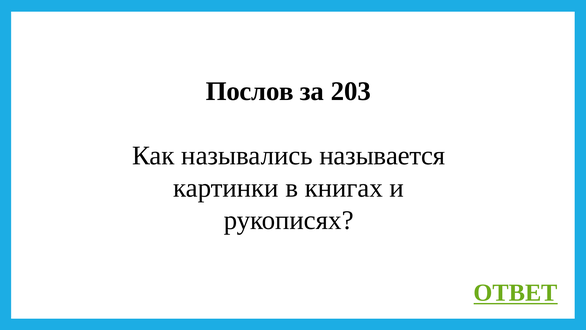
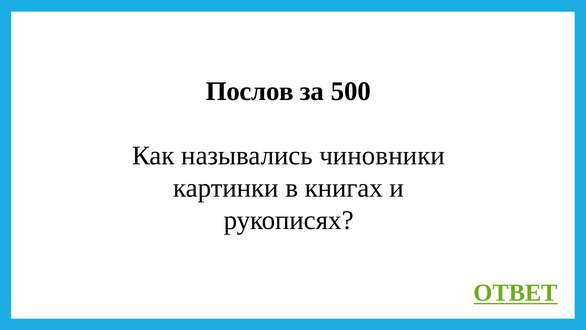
203: 203 -> 500 (351, 91)
называется: называется -> чиновники (382, 156)
